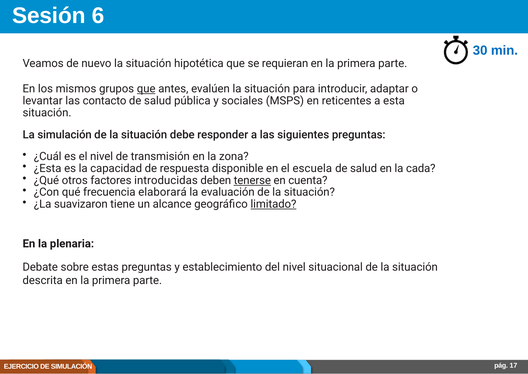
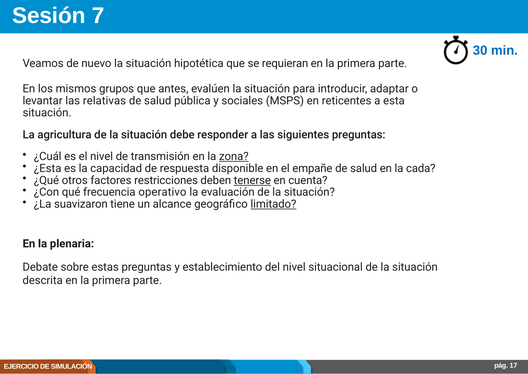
6: 6 -> 7 (98, 16)
que underline: present -> none (146, 89)
contacto: contacto -> relativas (104, 101)
La simulación: simulación -> agricultura (65, 135)
zona underline: none -> present (234, 156)
escuela: escuela -> empañe (312, 168)
introducidas: introducidas -> restricciones (166, 180)
elaborará: elaborará -> operativo (162, 192)
